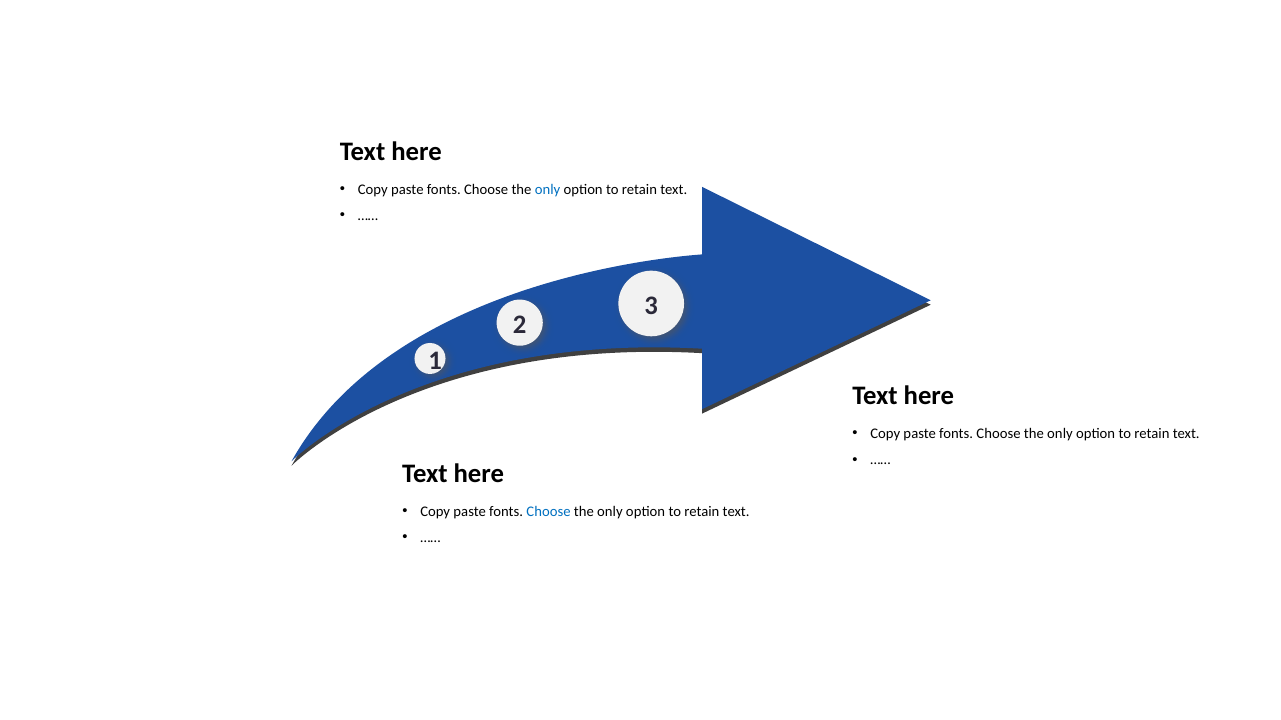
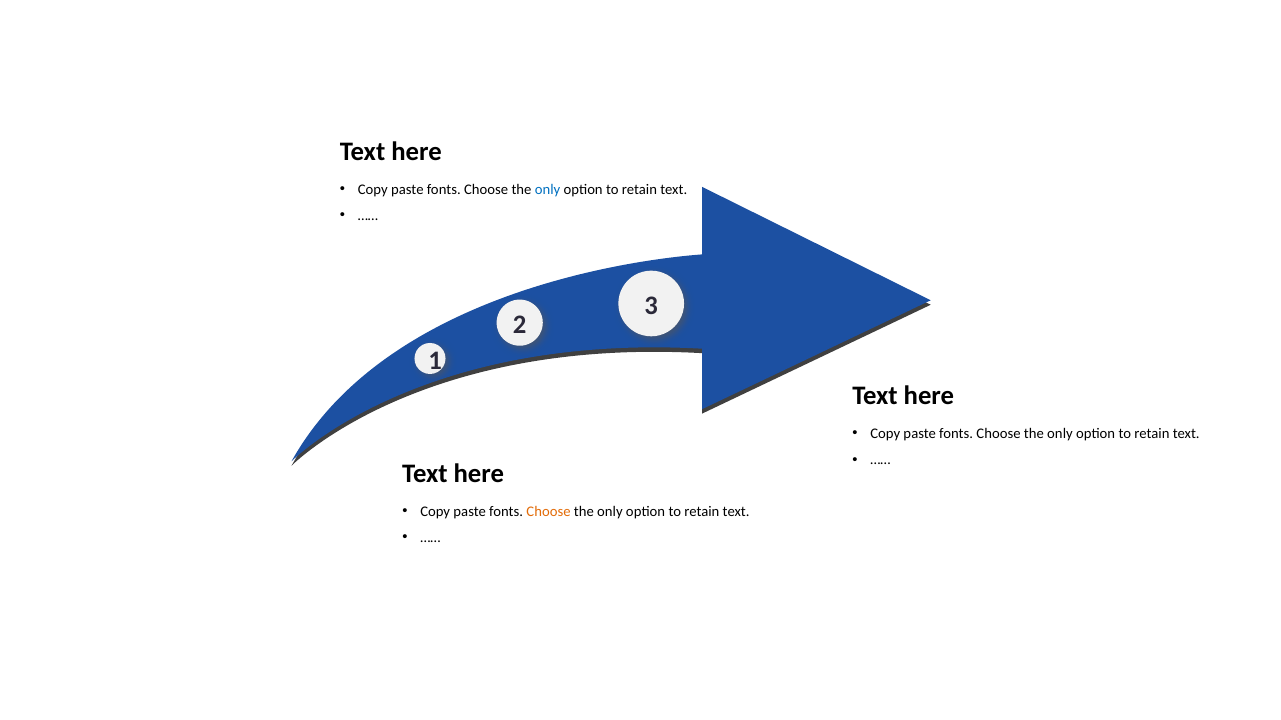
Choose colour: blue -> orange (549, 512)
